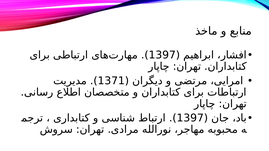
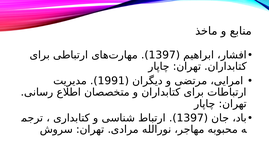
1371: 1371 -> 1991 (111, 81)
